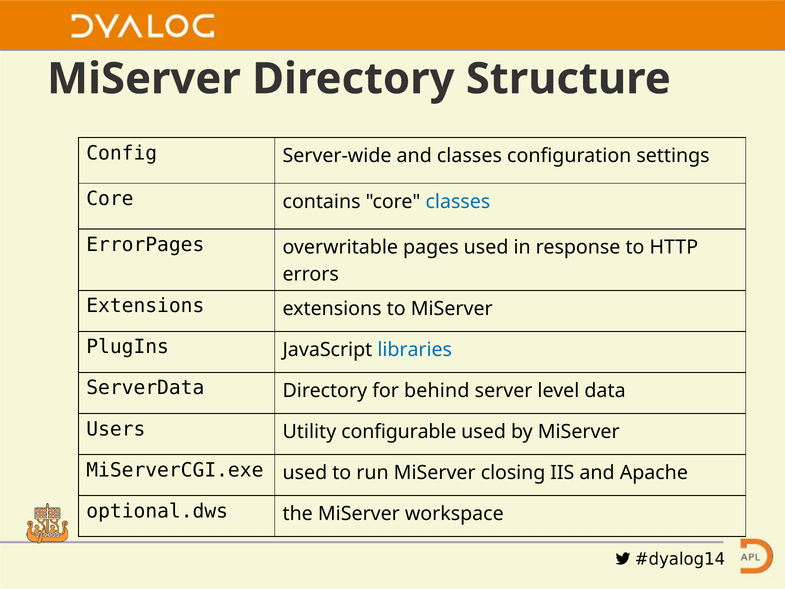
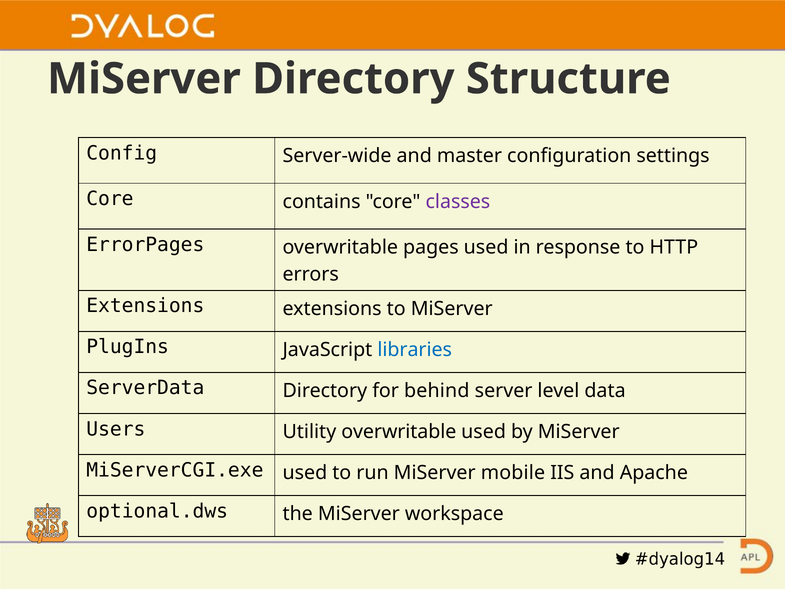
and classes: classes -> master (469, 156)
classes colour: blue -> purple (458, 202)
Utility configurable: configurable -> overwritable (399, 432)
closing: closing -> mobile (513, 473)
